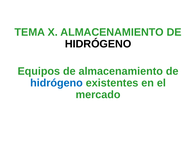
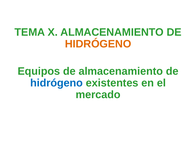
HIDRÓGENO colour: black -> orange (98, 44)
